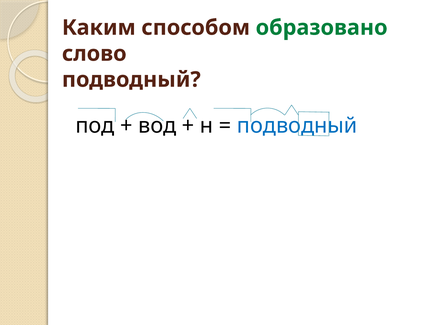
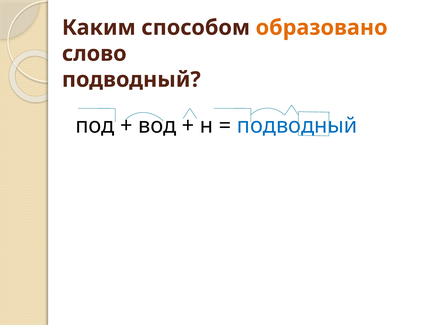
образовано colour: green -> orange (322, 28)
